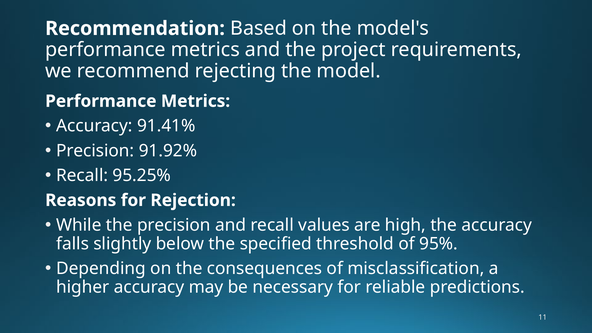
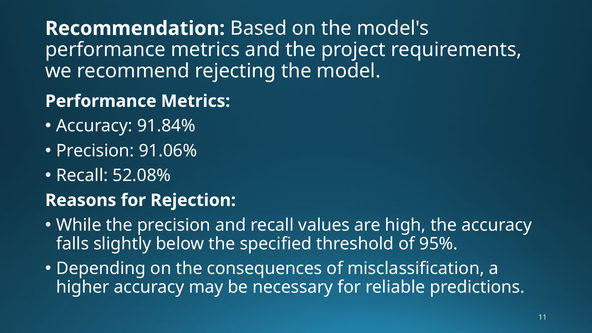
91.41%: 91.41% -> 91.84% (166, 126)
91.92%: 91.92% -> 91.06% (168, 151)
95.25%: 95.25% -> 52.08% (142, 175)
